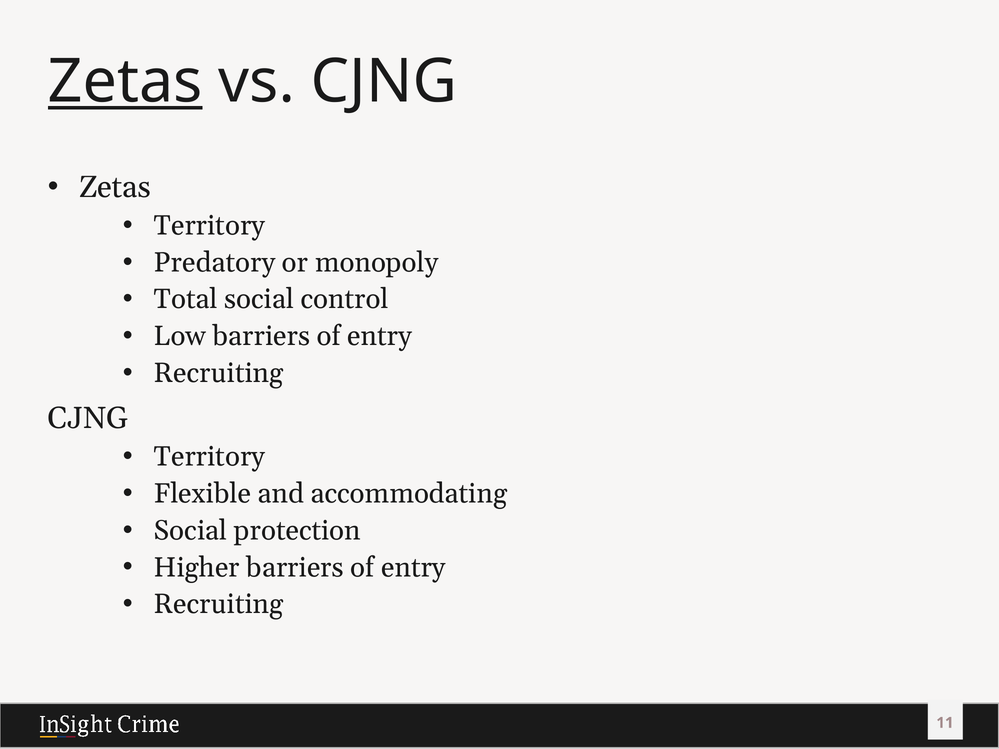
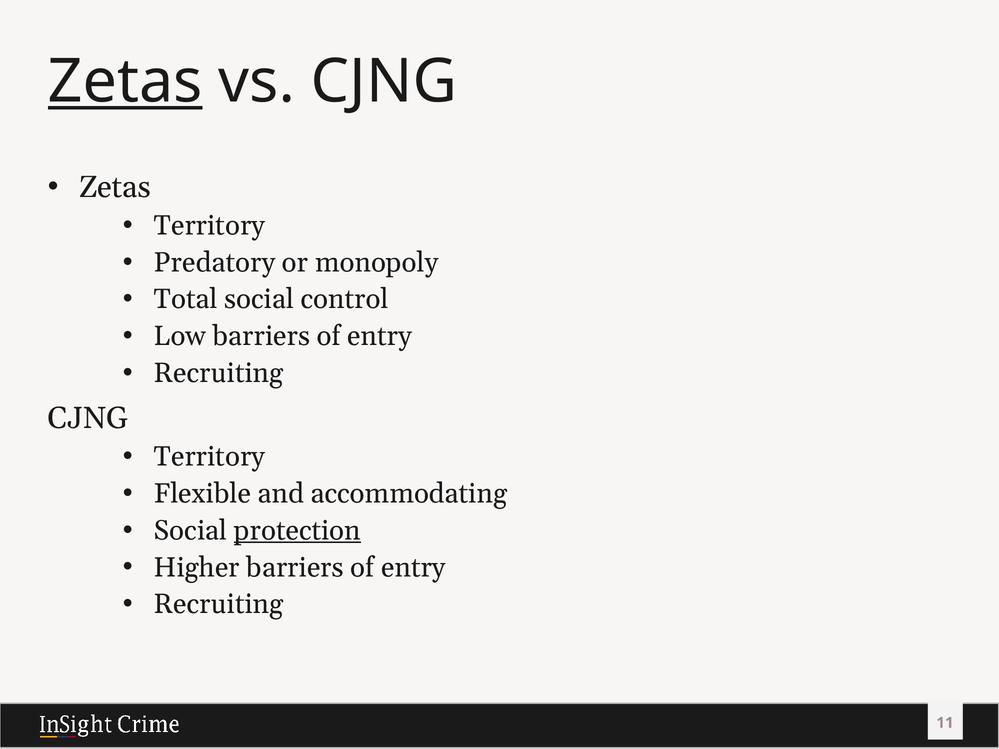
protection underline: none -> present (297, 531)
